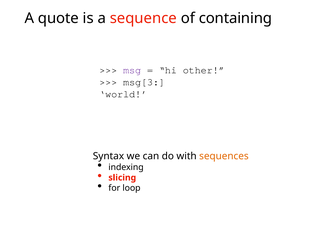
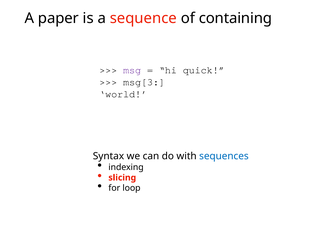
quote: quote -> paper (58, 18)
other: other -> quick (204, 70)
sequences colour: orange -> blue (224, 156)
